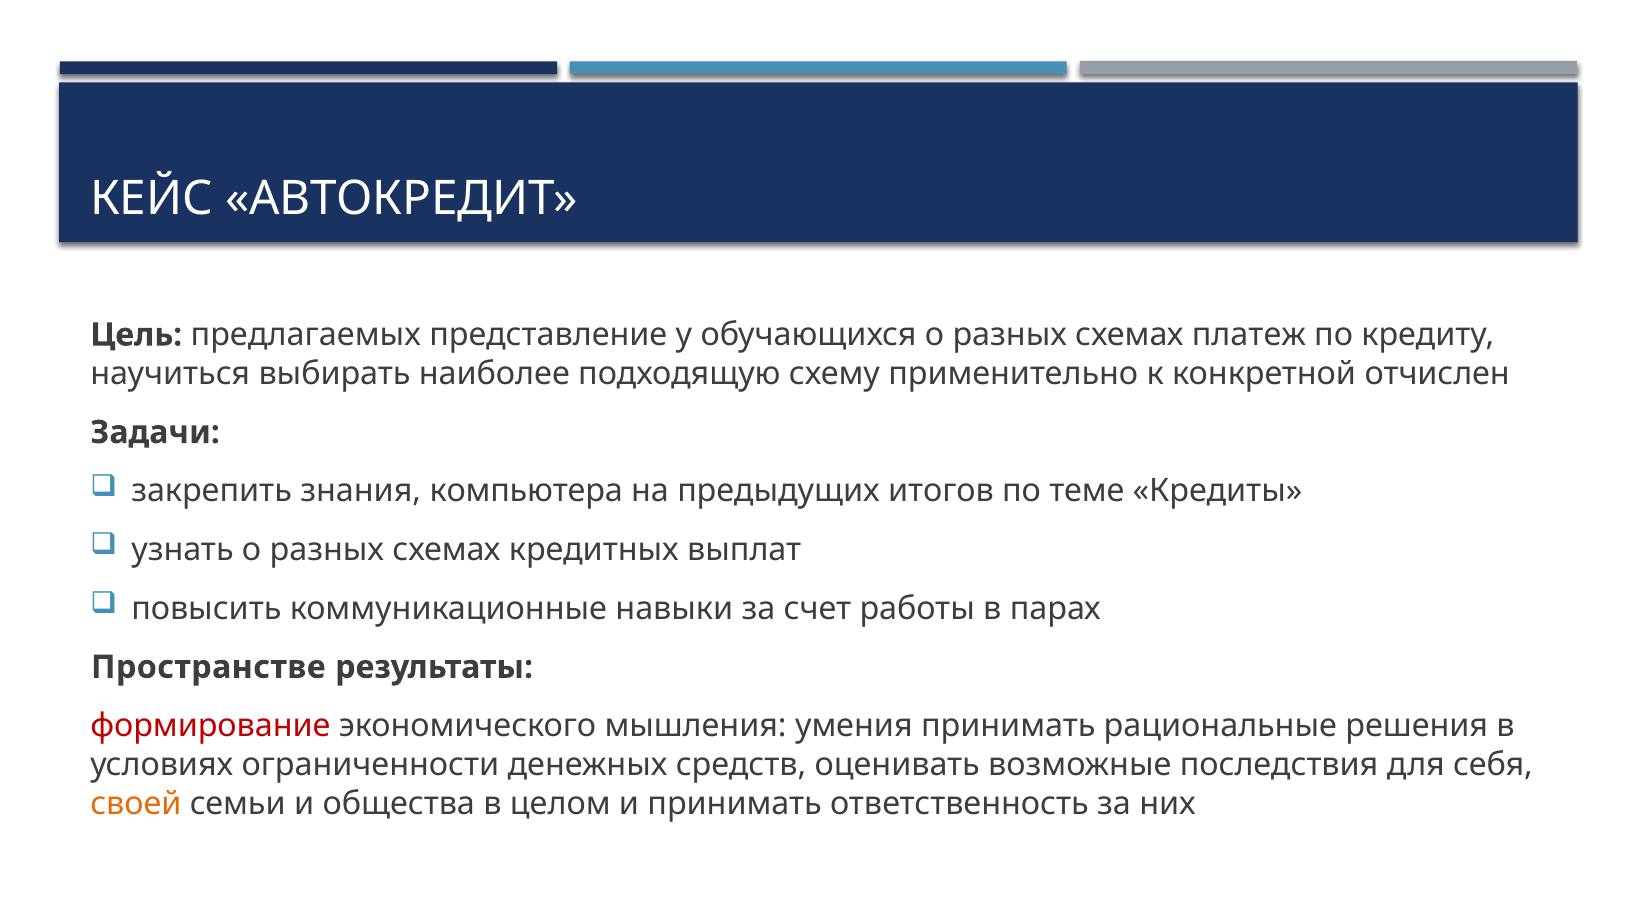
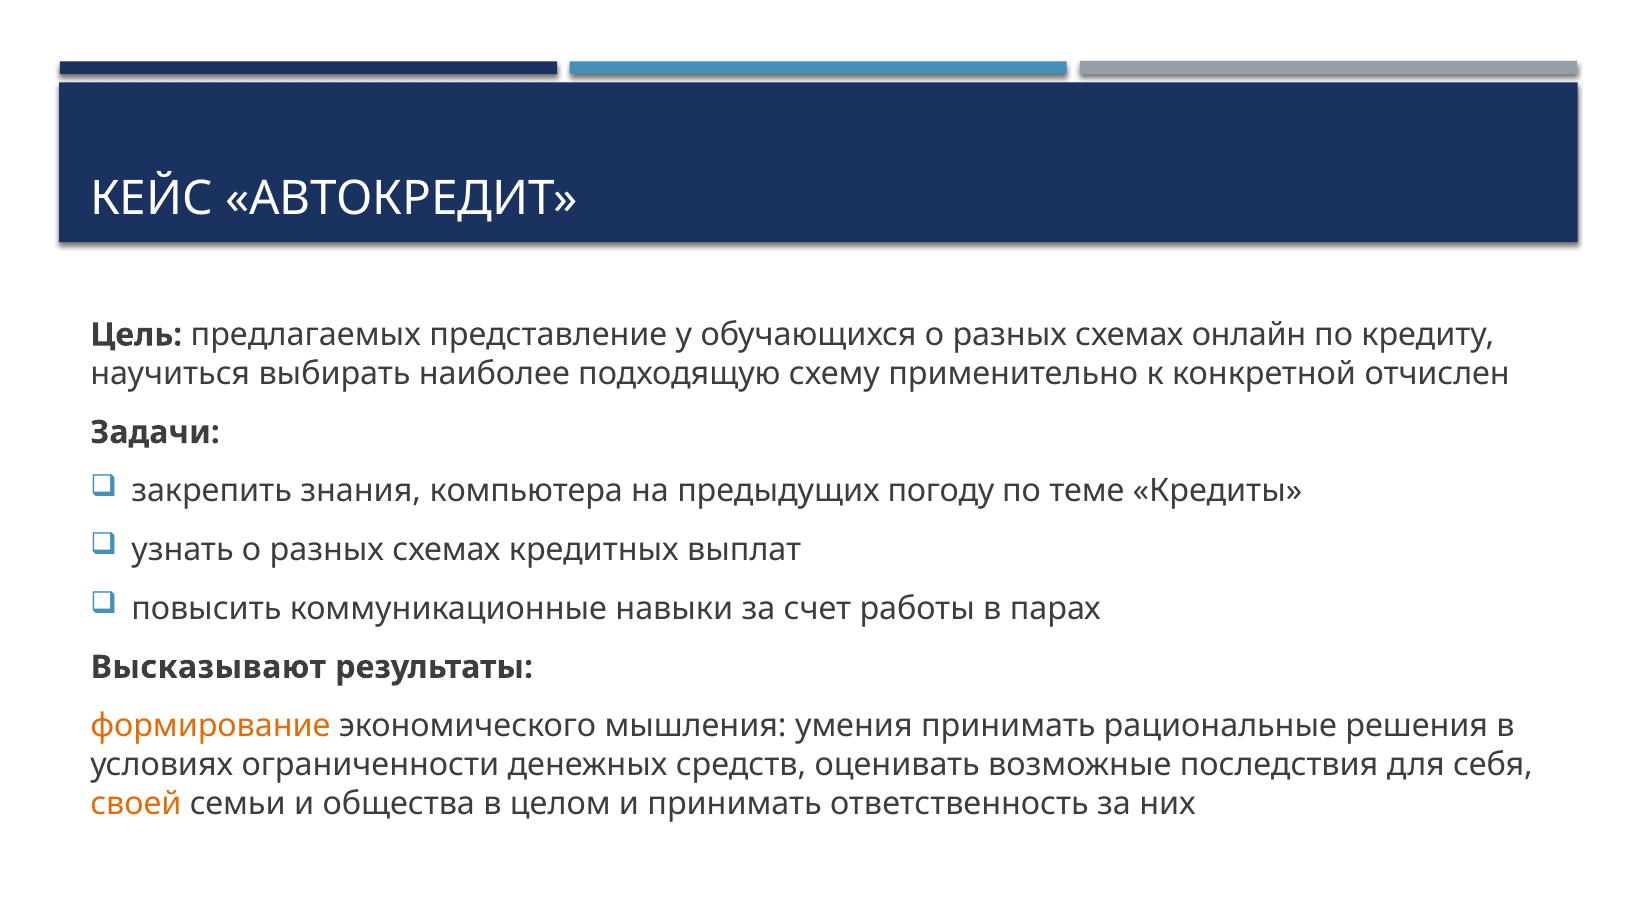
платеж: платеж -> онлайн (1249, 335)
итогов: итогов -> погоду (941, 491)
Пространстве: Пространстве -> Высказывают (208, 667)
формирование colour: red -> orange (210, 726)
